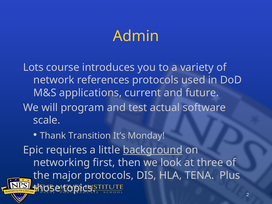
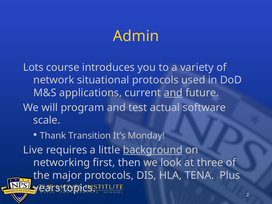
references: references -> situational (103, 80)
and underline: none -> present (173, 93)
Epic: Epic -> Live (33, 150)
those: those -> years (47, 188)
